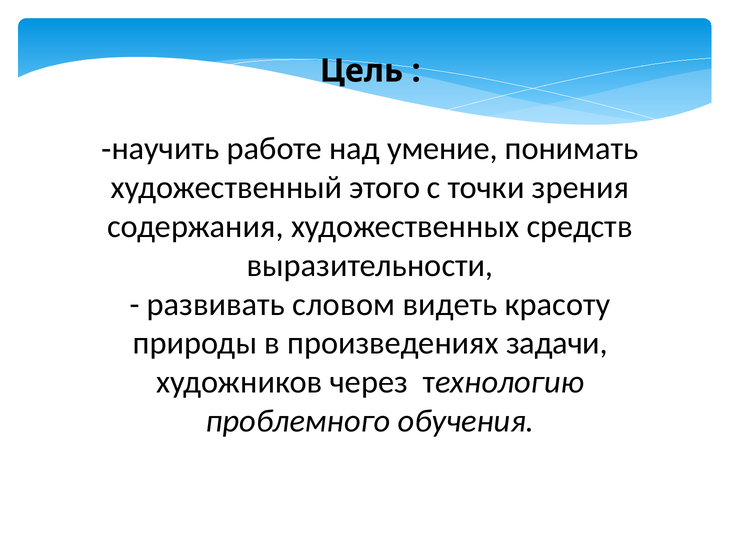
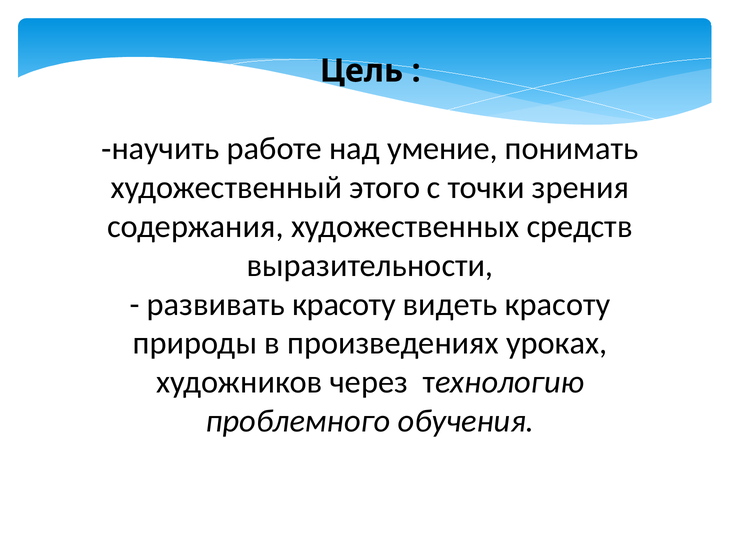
развивать словом: словом -> красоту (344, 304)
задачи: задачи -> уроках (557, 343)
